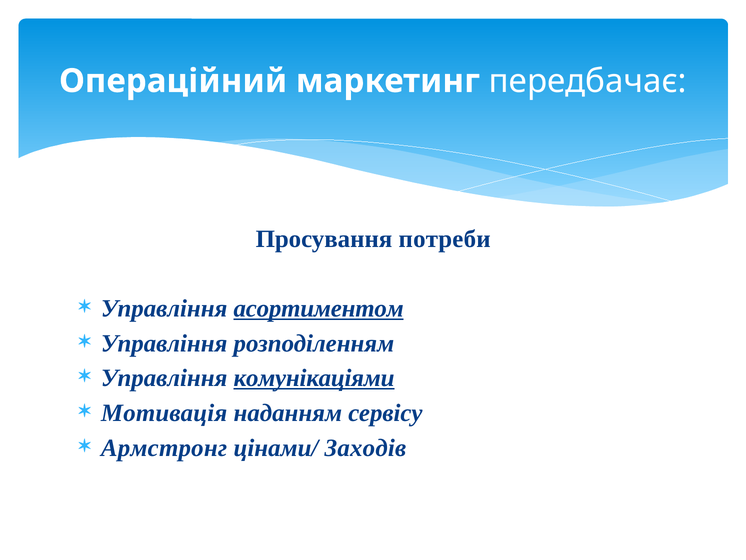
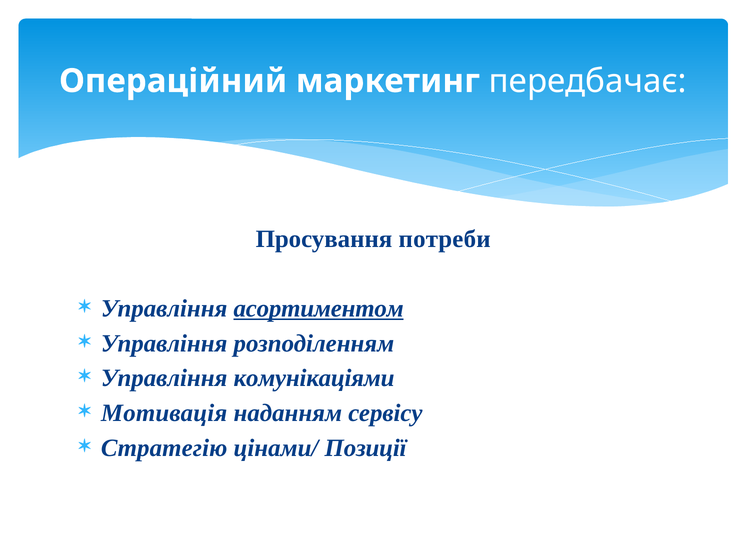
комунікаціями underline: present -> none (314, 378)
Армстронг: Армстронг -> Стратегію (164, 447)
Заходів: Заходів -> Позиції (366, 447)
